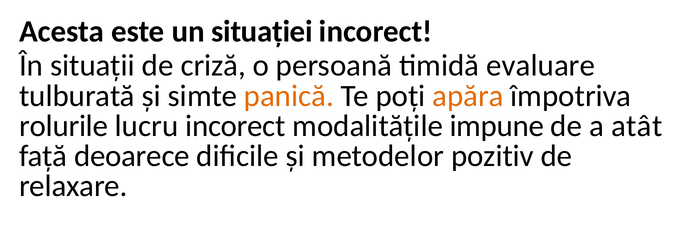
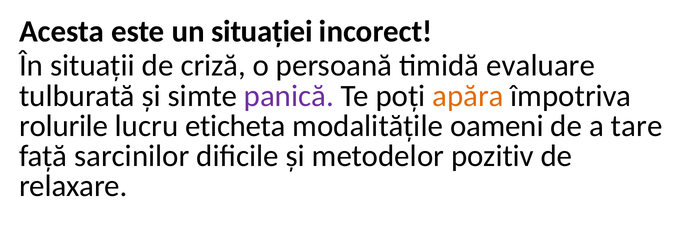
panică colour: orange -> purple (289, 96)
lucru incorect: incorect -> eticheta (235, 126)
impune: impune -> oameni (497, 126)
atât: atât -> tare (637, 126)
deoarece: deoarece -> sarcinilor (132, 156)
